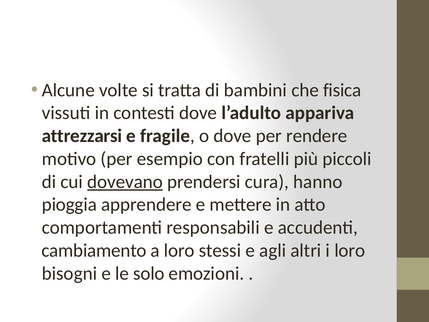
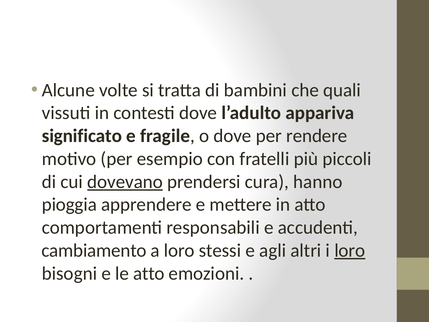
fisica: fisica -> quali (342, 90)
attrezzarsi: attrezzarsi -> significato (82, 136)
loro underline: none -> present (350, 250)
le solo: solo -> atto (149, 273)
